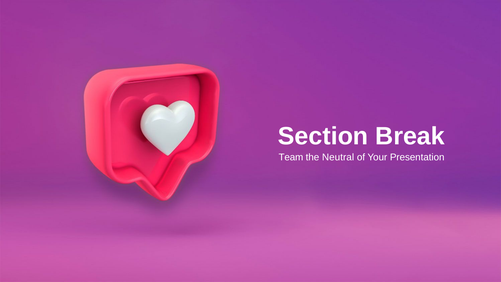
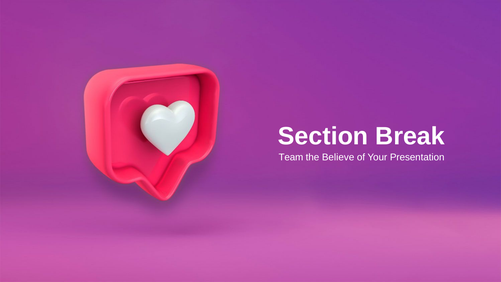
Neutral: Neutral -> Believe (338, 157)
